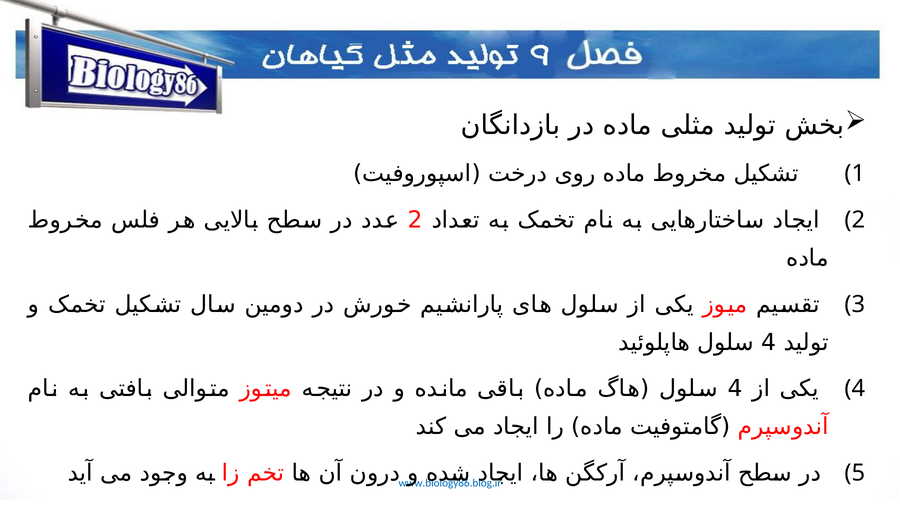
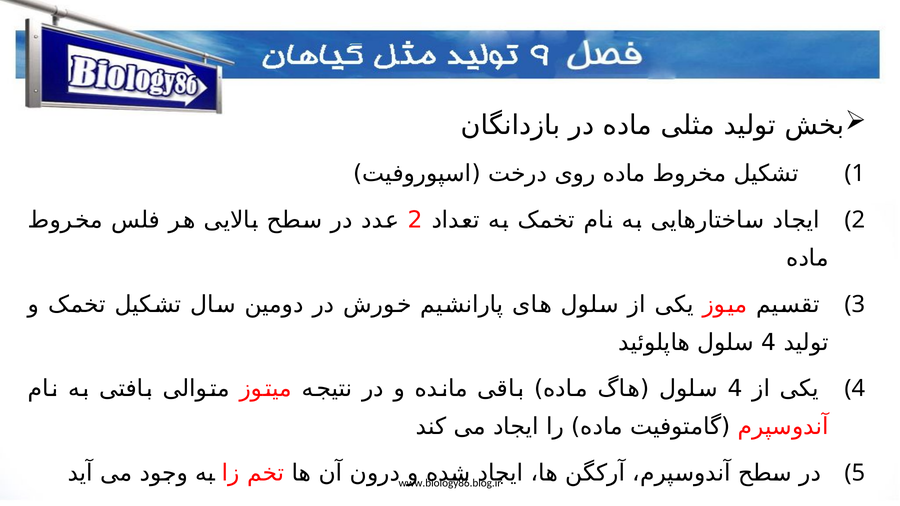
www.biology86.blog.ir colour: blue -> black (450, 483)
